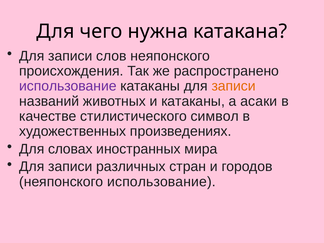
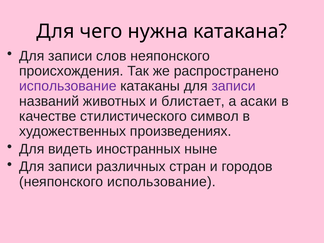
записи colour: orange -> purple (234, 86)
и катаканы: катаканы -> блистает (193, 101)
словах: словах -> видеть (70, 149)
мира: мира -> ныне (201, 149)
